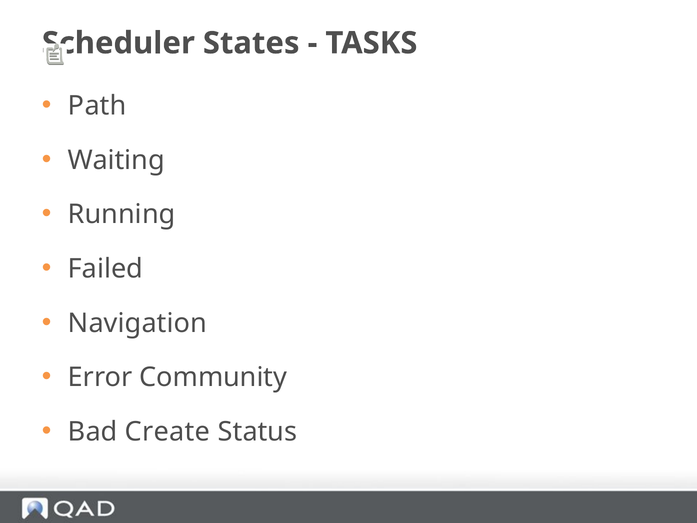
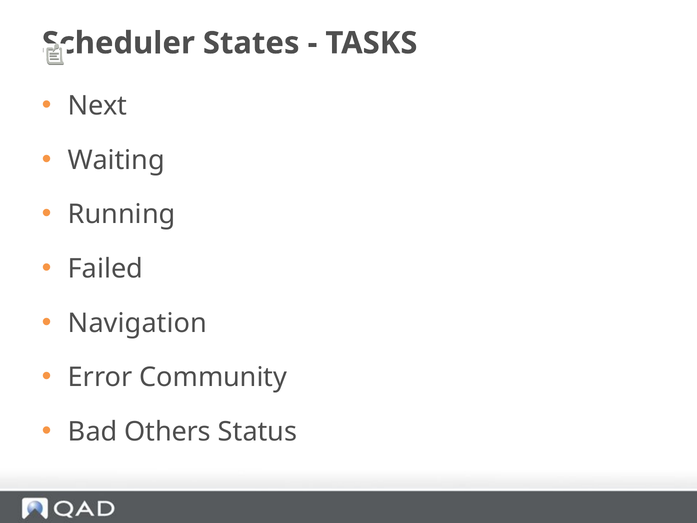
Path: Path -> Next (98, 106)
Create: Create -> Others (168, 431)
